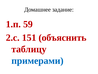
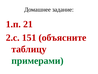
59: 59 -> 21 (28, 24)
объяснить: объяснить -> объясните (62, 37)
примерами colour: blue -> green (37, 60)
